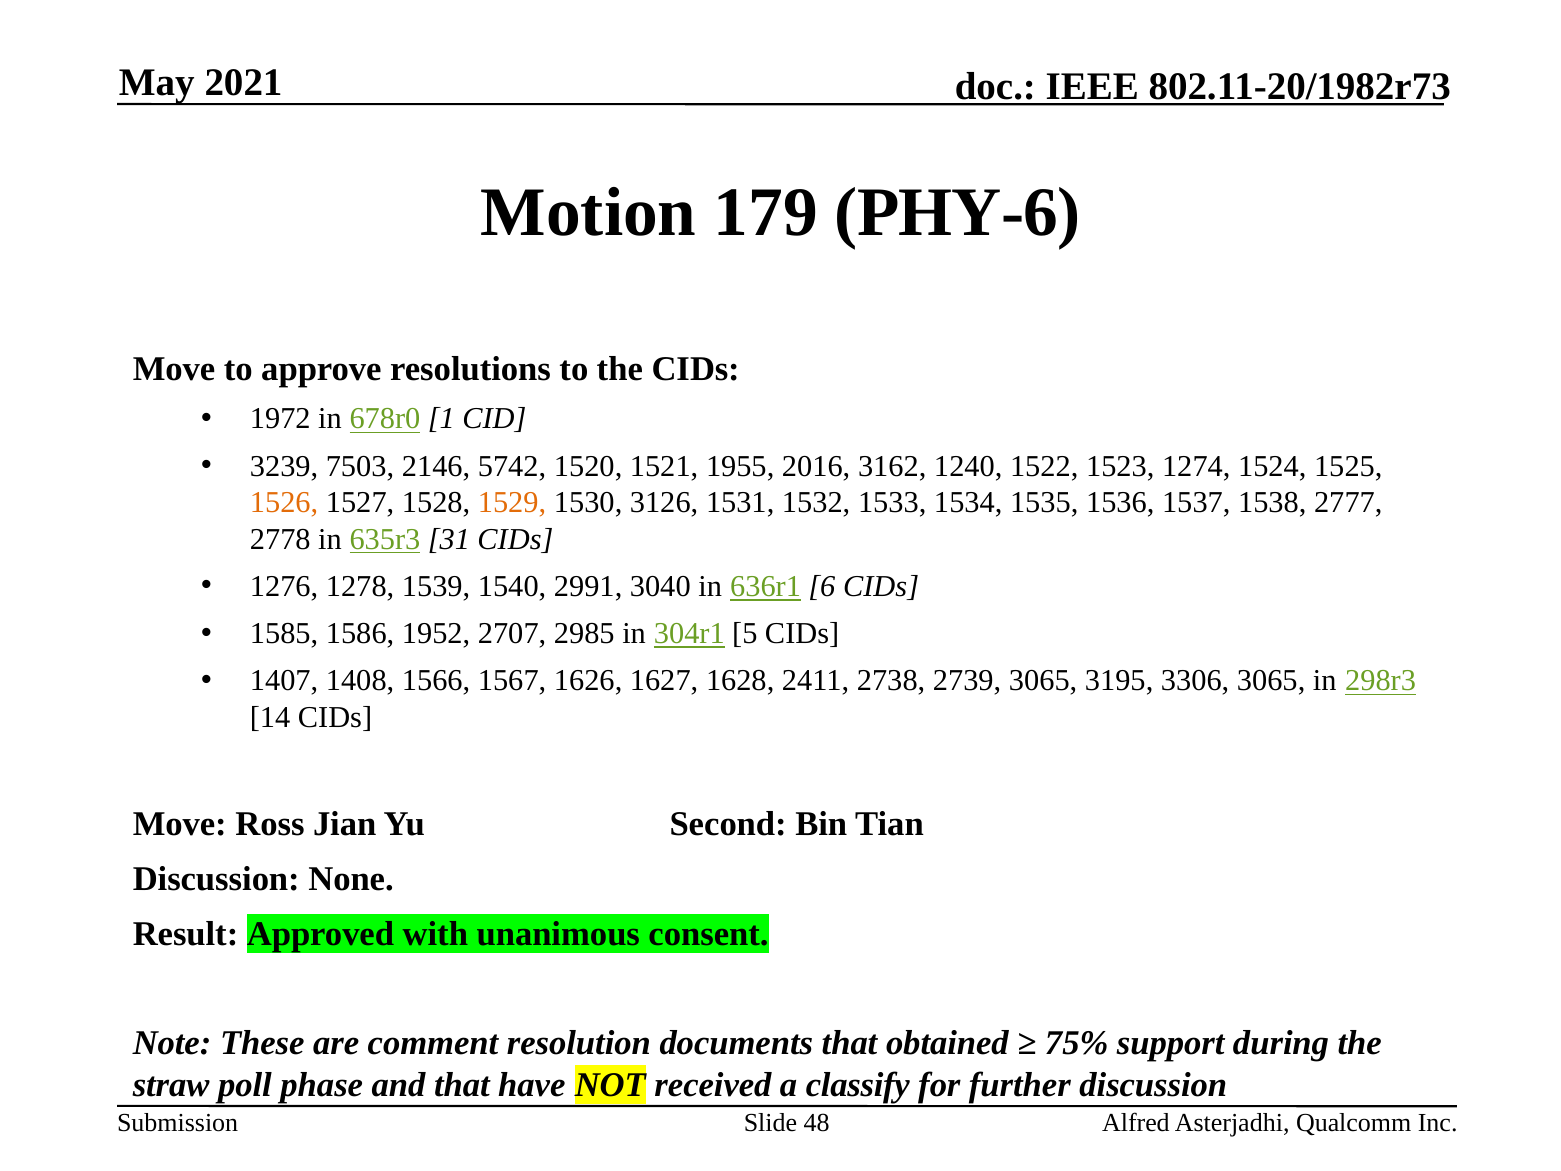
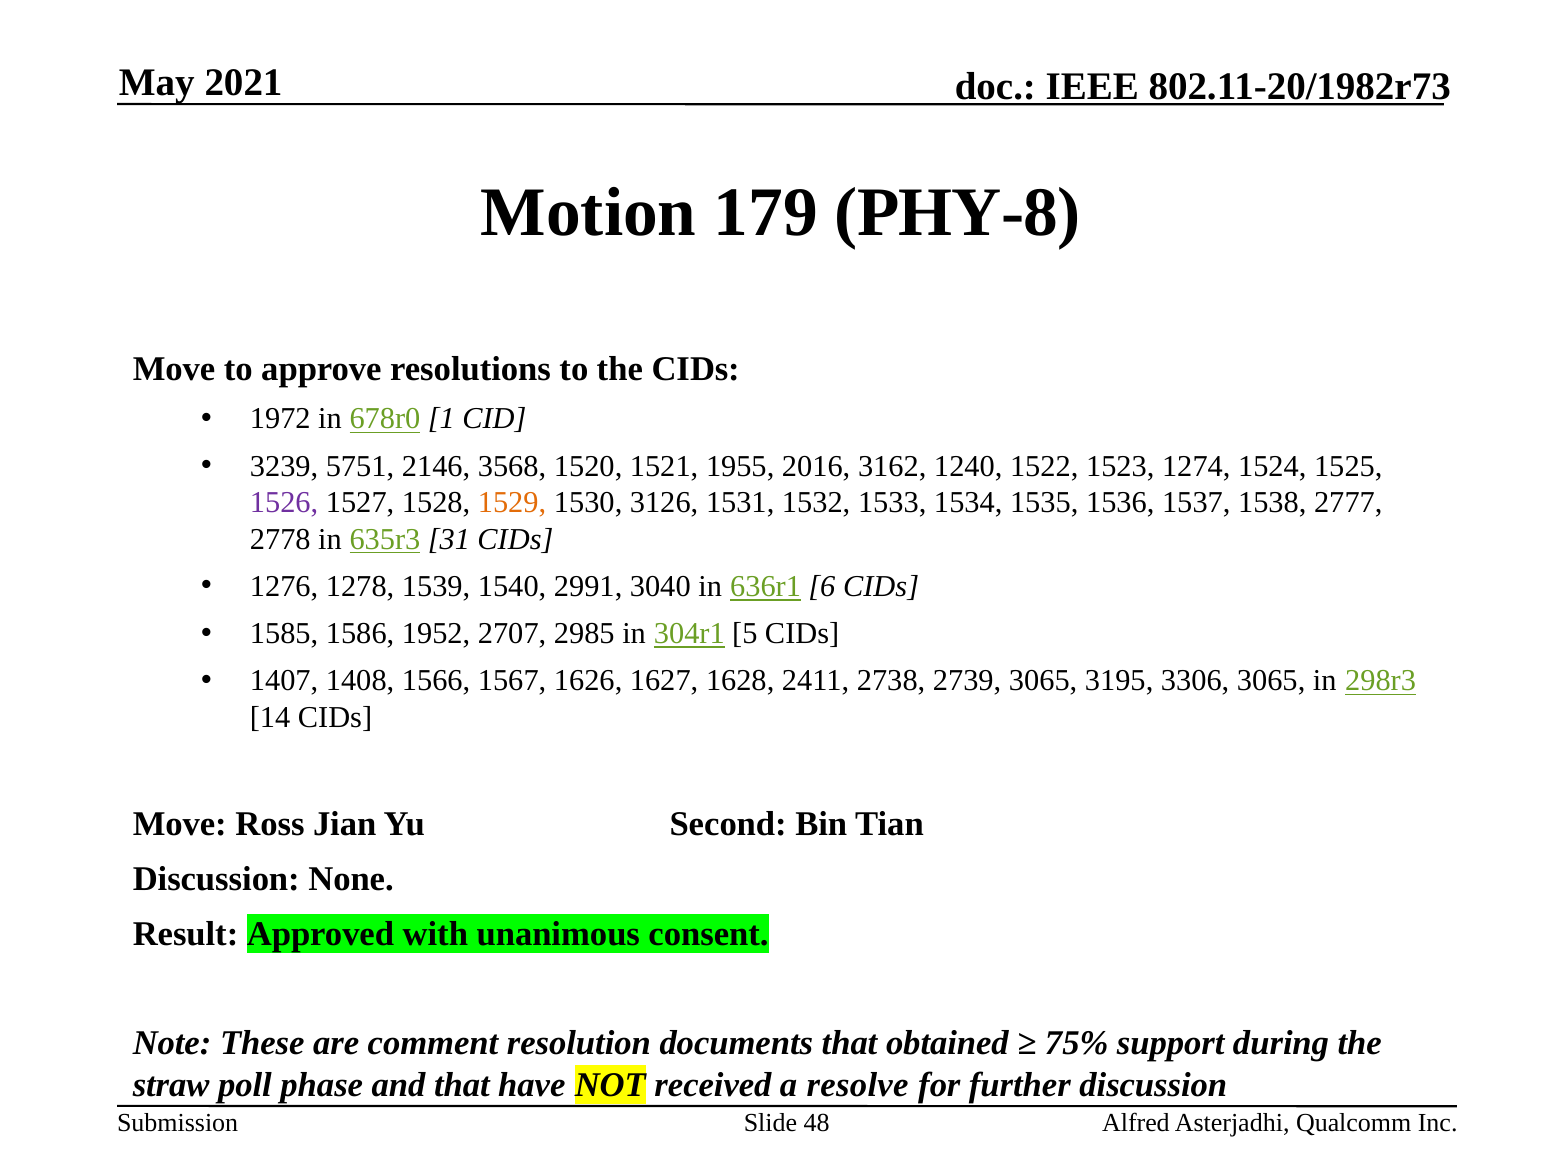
PHY-6: PHY-6 -> PHY-8 (958, 213)
7503: 7503 -> 5751 (360, 466)
5742: 5742 -> 3568 (512, 466)
1526 colour: orange -> purple (284, 503)
classify: classify -> resolve (858, 1084)
